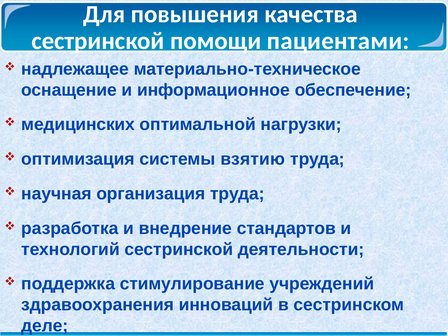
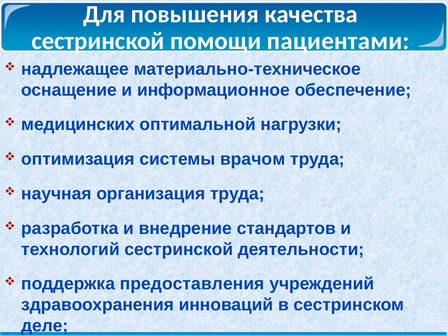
взятию: взятию -> врачом (253, 159)
стимулирование: стимулирование -> предоставления (192, 284)
